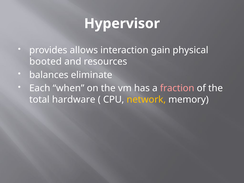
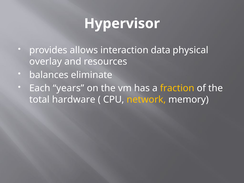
gain: gain -> data (161, 50)
booted: booted -> overlay (46, 62)
when: when -> years (68, 88)
fraction colour: pink -> yellow (177, 88)
